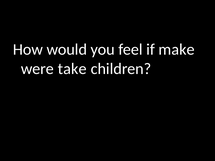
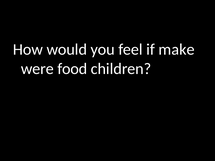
take: take -> food (72, 69)
